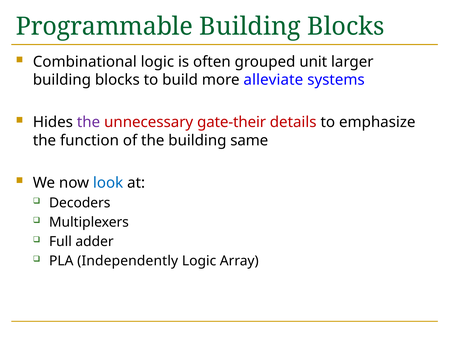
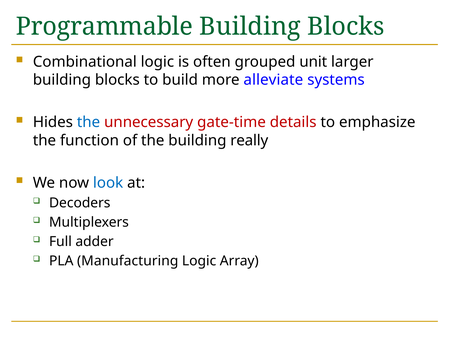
the colour: purple -> blue (89, 122)
gate-their: gate-their -> gate-time (231, 122)
same: same -> really (249, 140)
Independently: Independently -> Manufacturing (128, 261)
